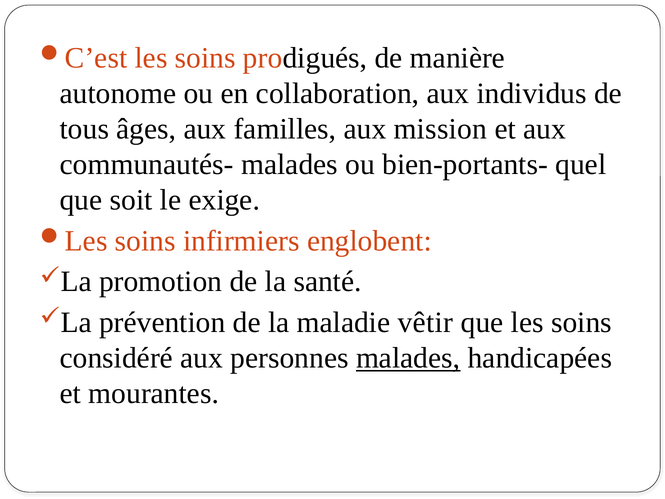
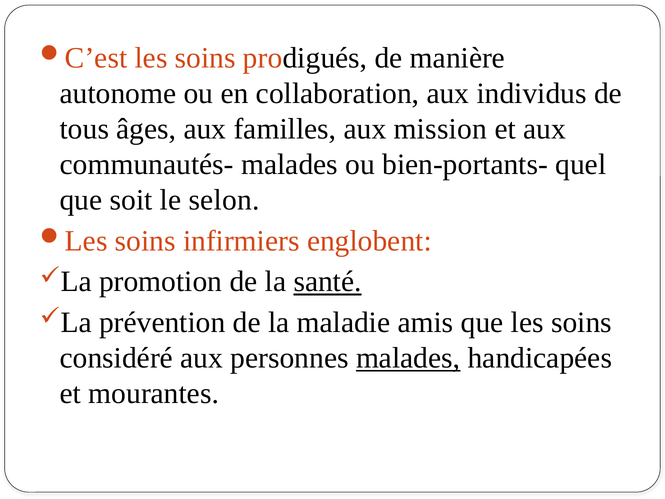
exige: exige -> selon (224, 200)
santé underline: none -> present (328, 282)
vêtir: vêtir -> amis (426, 322)
